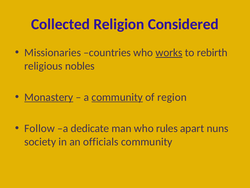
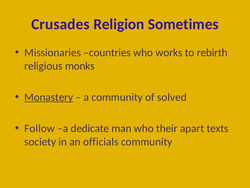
Collected: Collected -> Crusades (60, 24)
Considered: Considered -> Sometimes (183, 24)
works underline: present -> none (169, 52)
nobles: nobles -> monks (80, 66)
community underline: present -> none (117, 97)
region: region -> solved (172, 97)
rules: rules -> their (167, 128)
nuns: nuns -> texts (218, 128)
